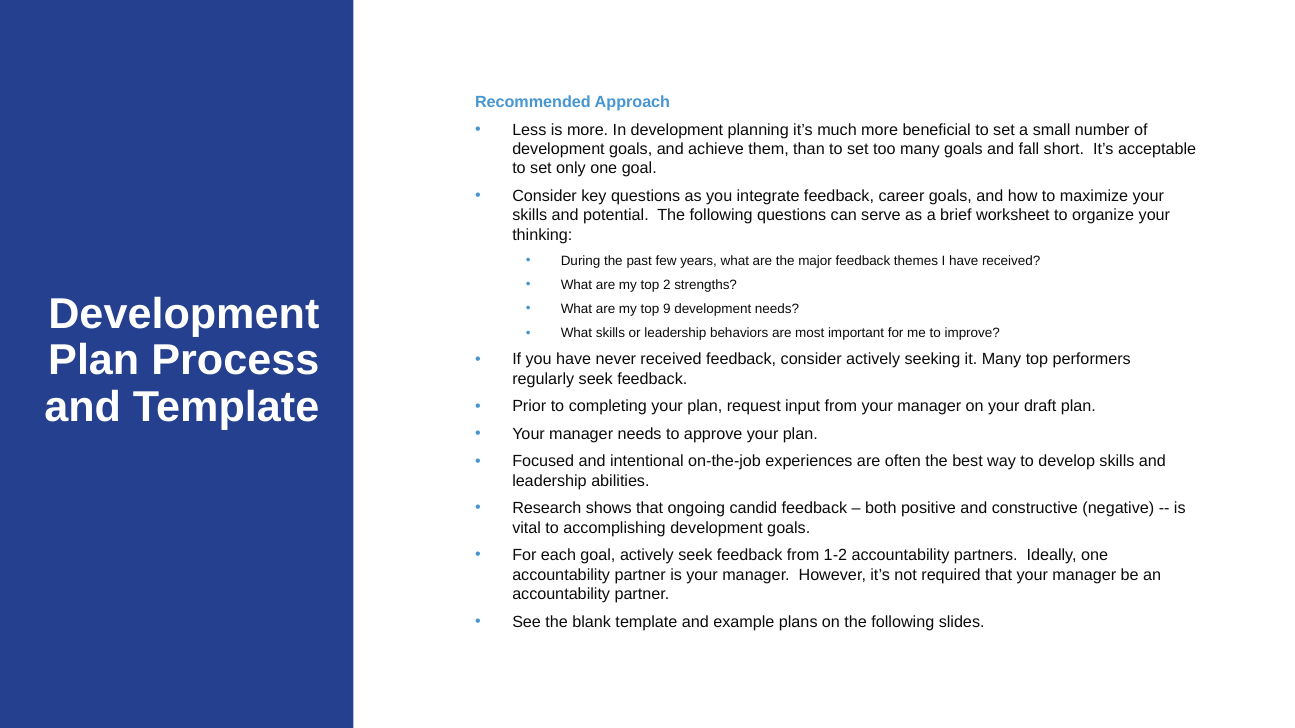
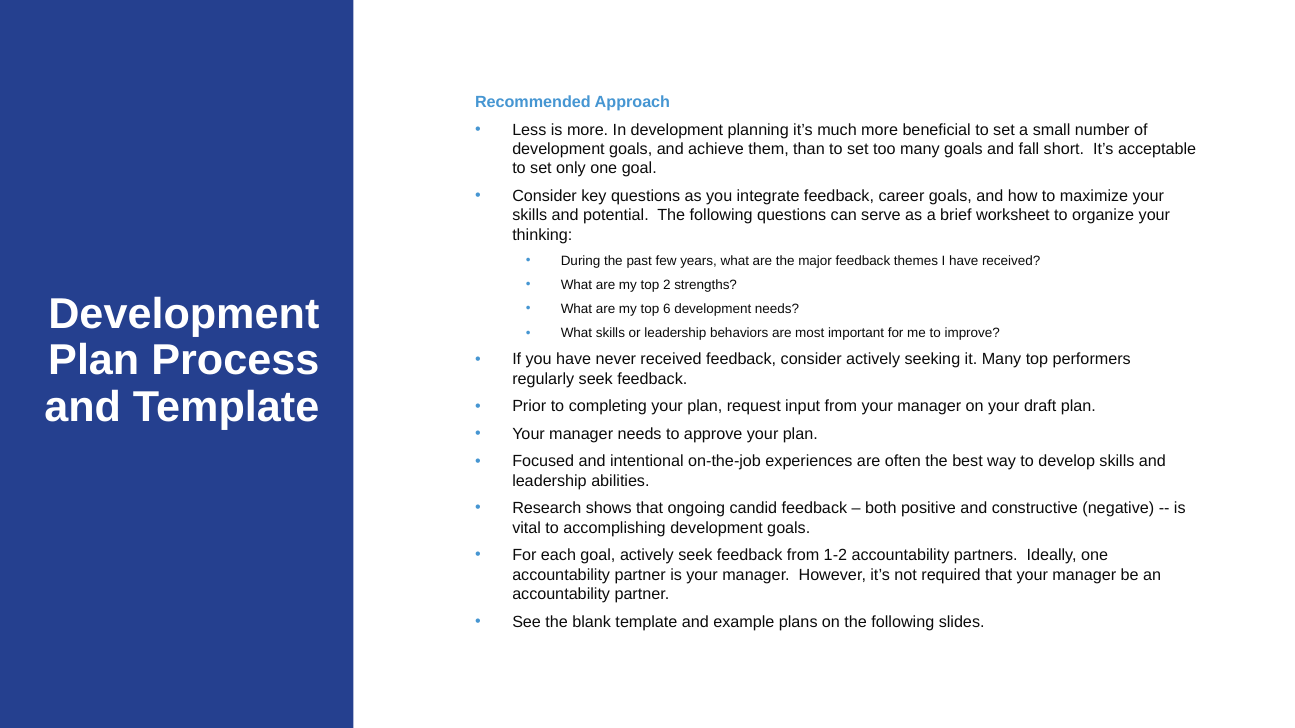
9: 9 -> 6 (667, 309)
